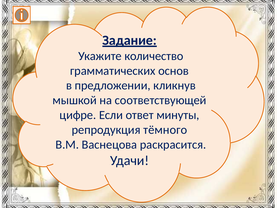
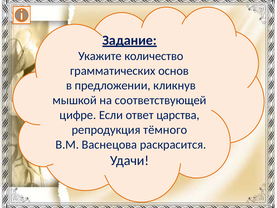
минуты: минуты -> царства (178, 115)
